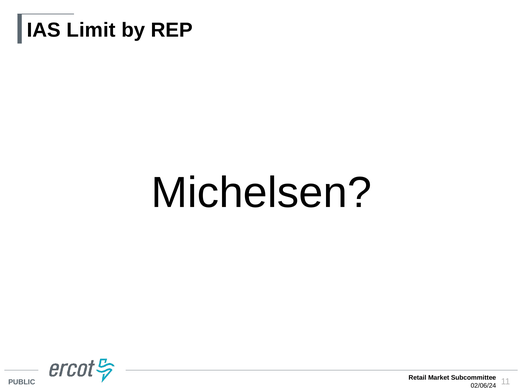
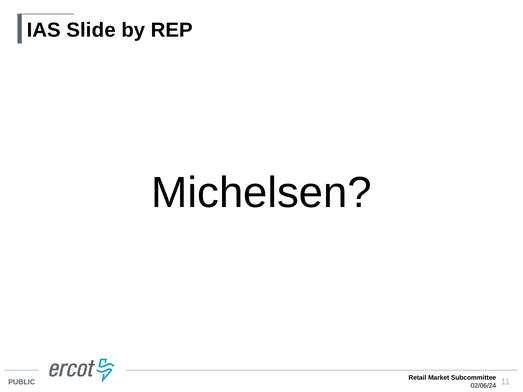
Limit: Limit -> Slide (91, 30)
